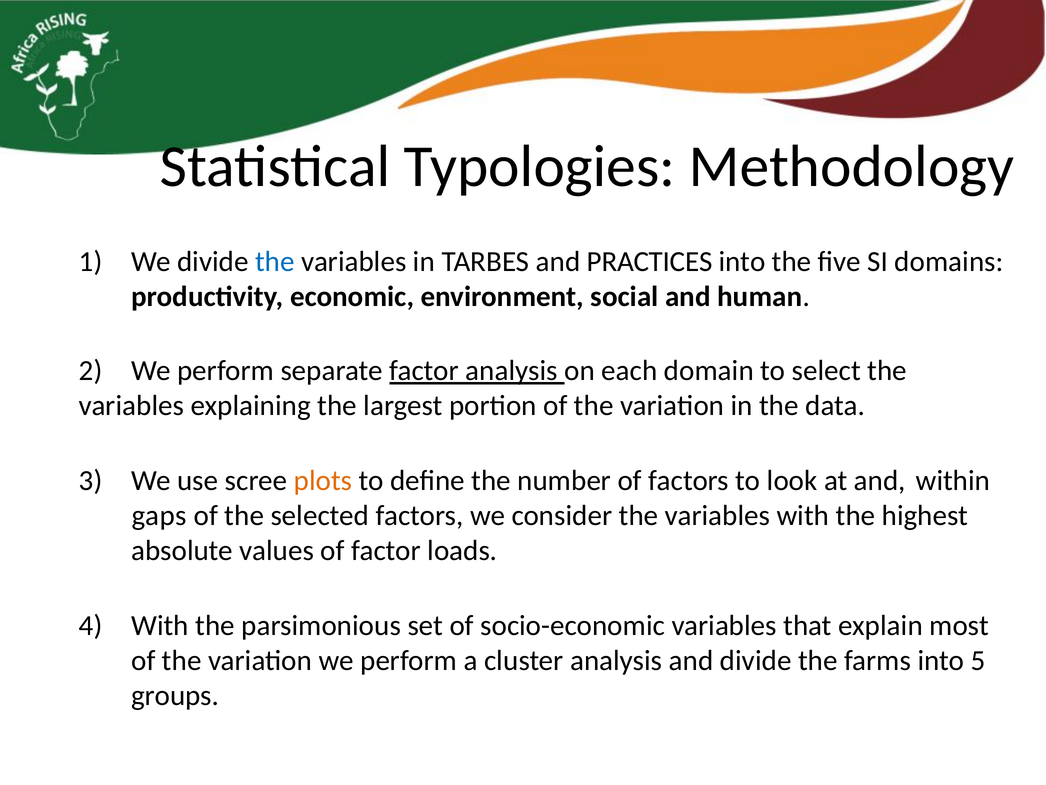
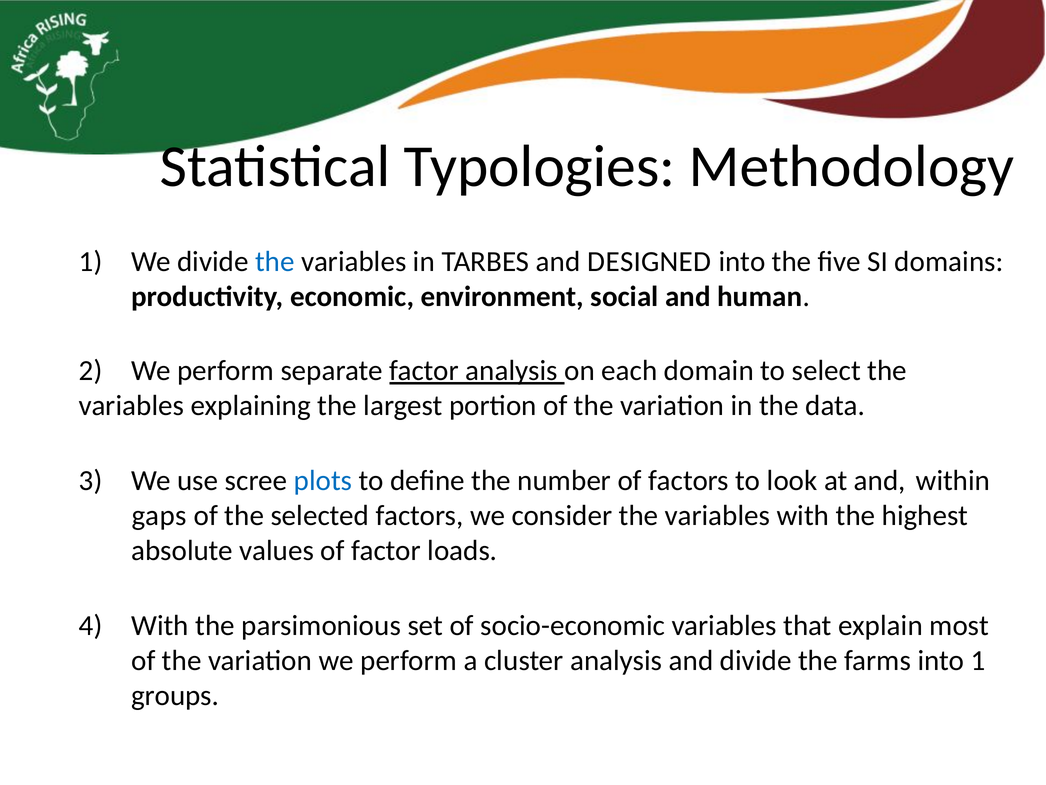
PRACTICES: PRACTICES -> DESIGNED (649, 262)
plots colour: orange -> blue (323, 480)
into 5: 5 -> 1 (978, 660)
